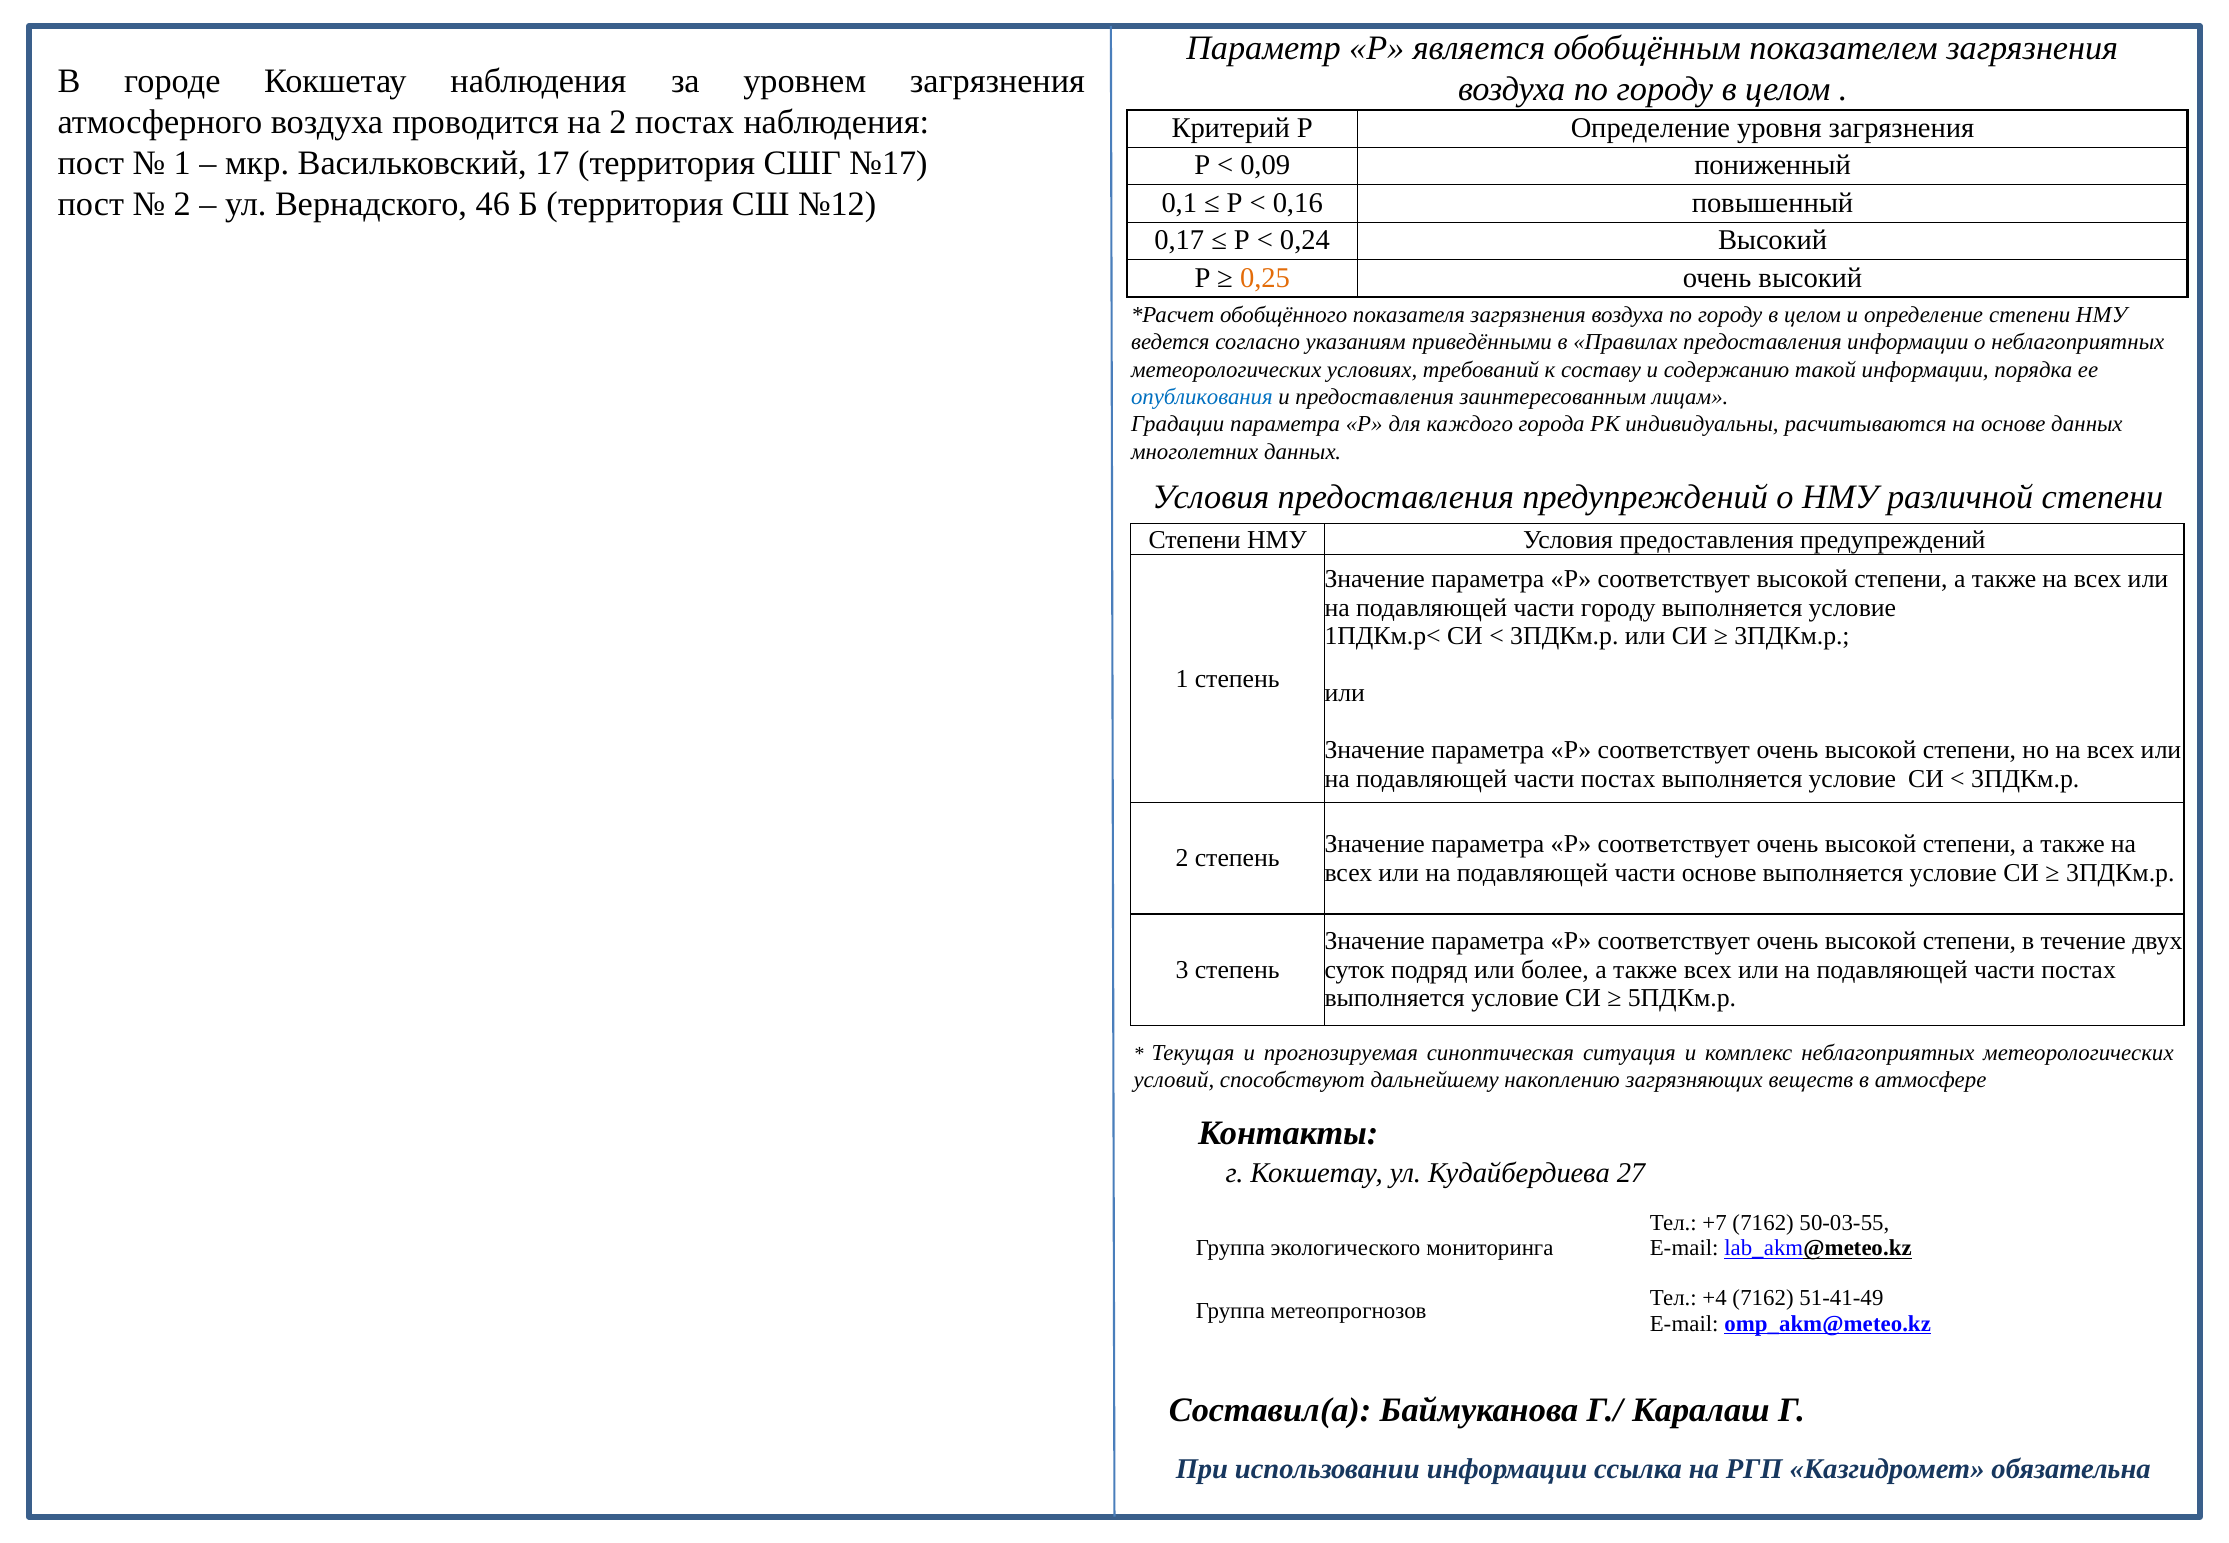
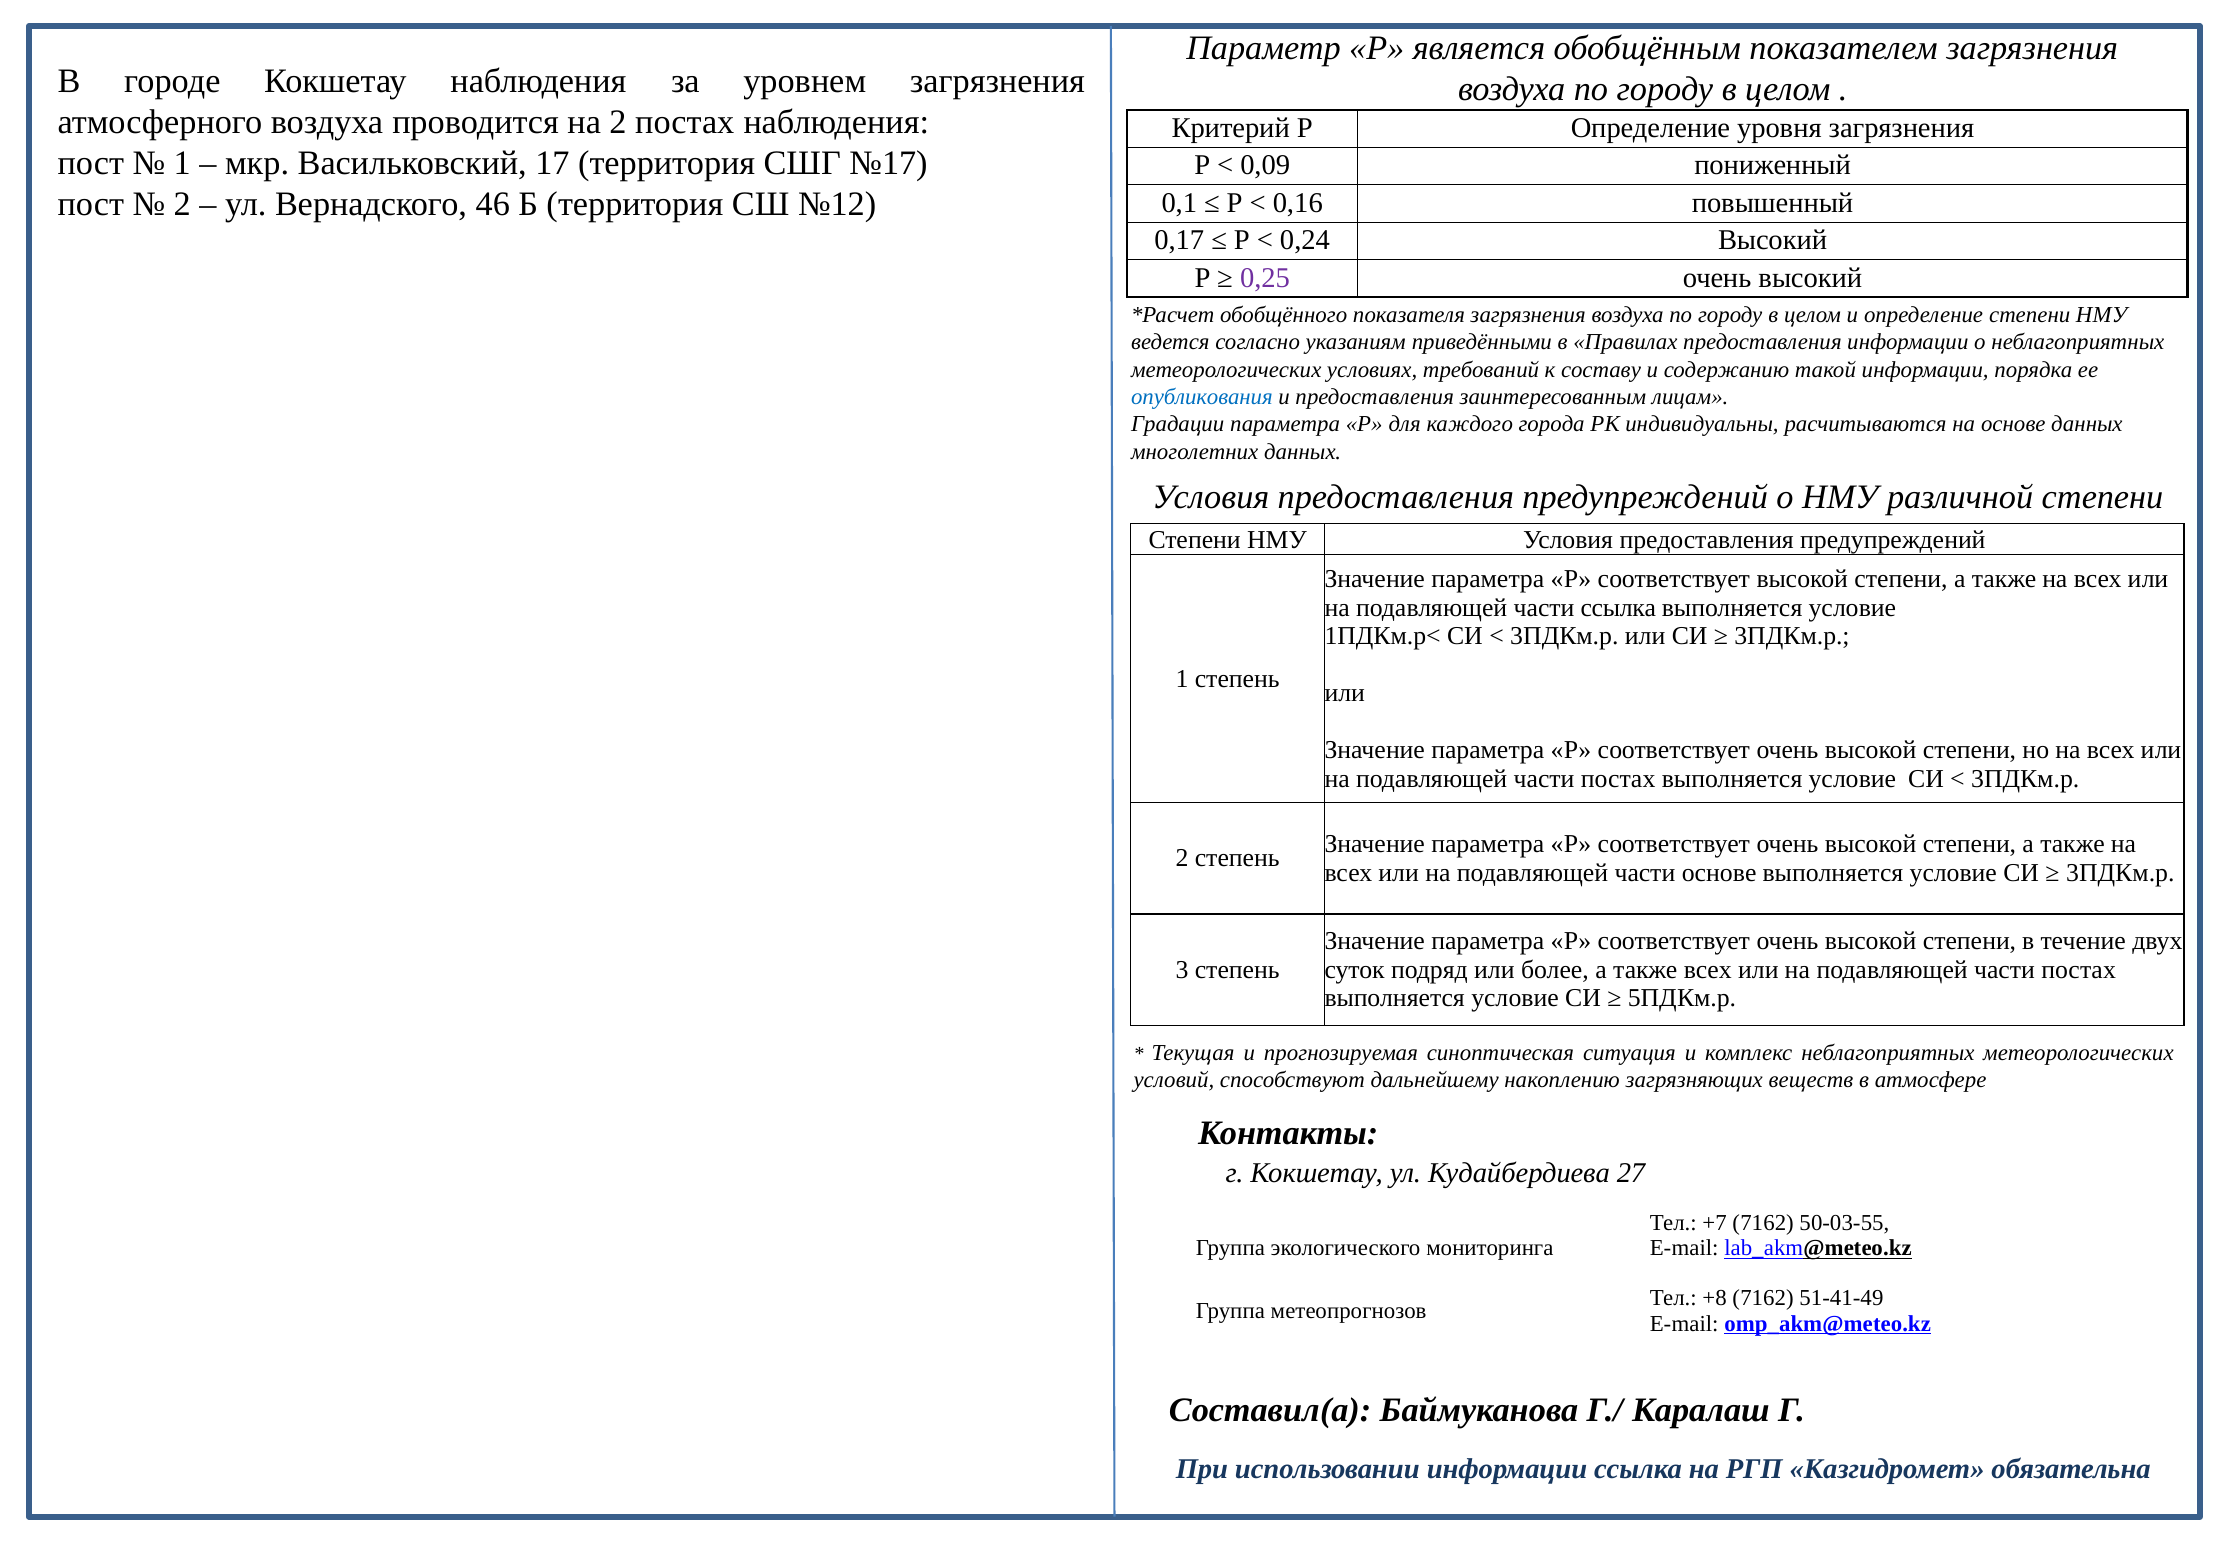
0,25 colour: orange -> purple (1265, 278)
части городу: городу -> ссылка (1618, 608)
+4: +4 -> +8 (1715, 1298)
